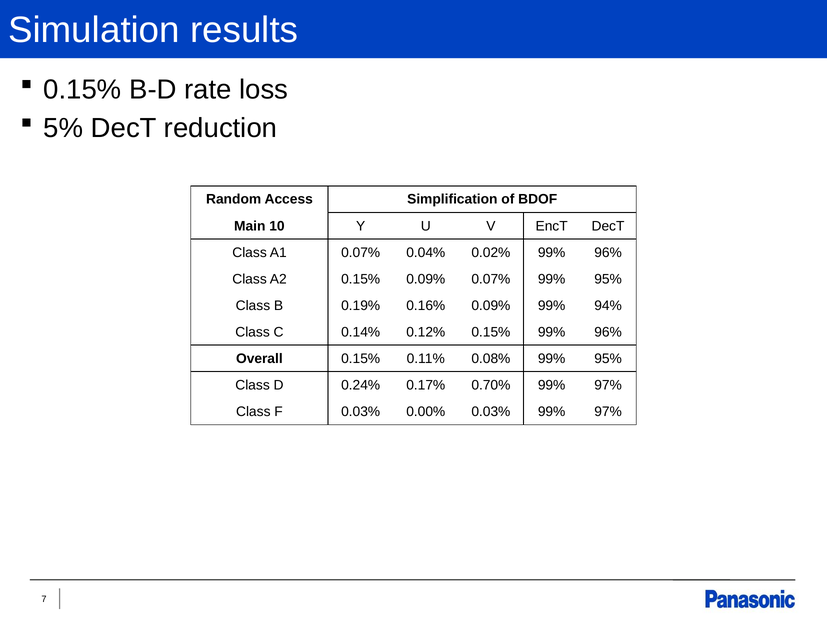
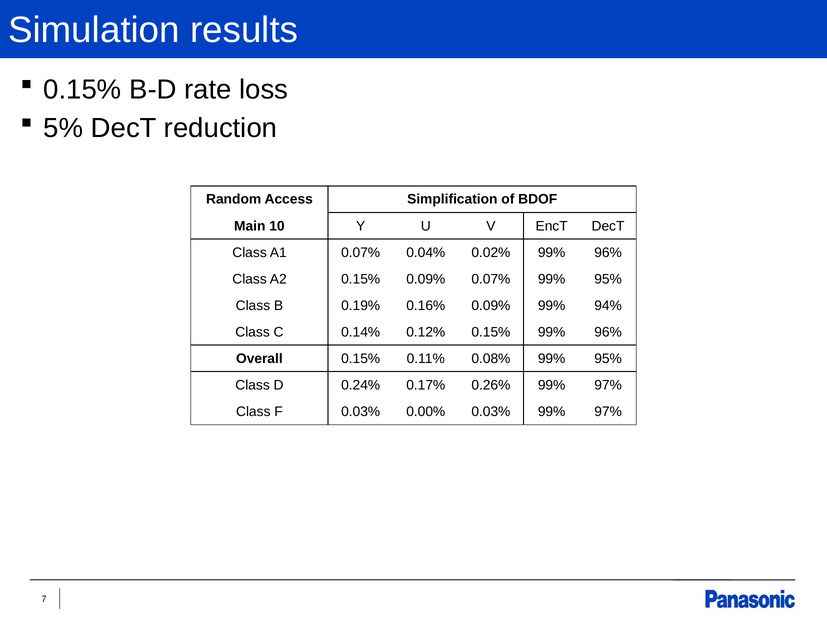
0.70%: 0.70% -> 0.26% (491, 385)
